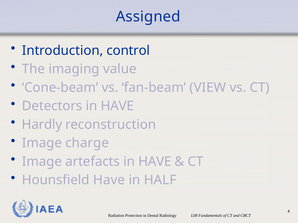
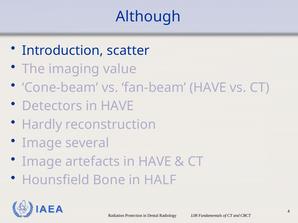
Assigned: Assigned -> Although (148, 17)
control: control -> scatter (128, 51)
fan-beam VIEW: VIEW -> HAVE (208, 88)
charge: charge -> several (87, 143)
Hounsfield Have: Have -> Bone (109, 180)
